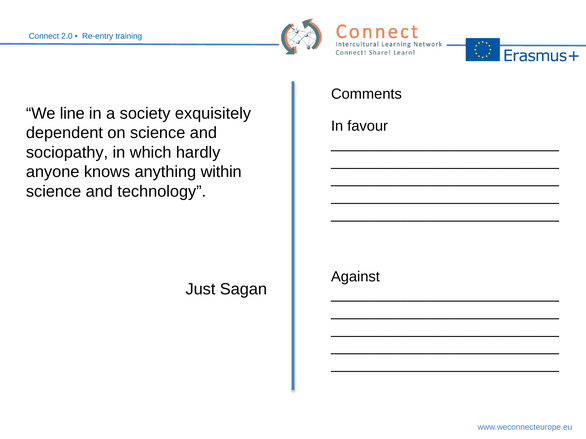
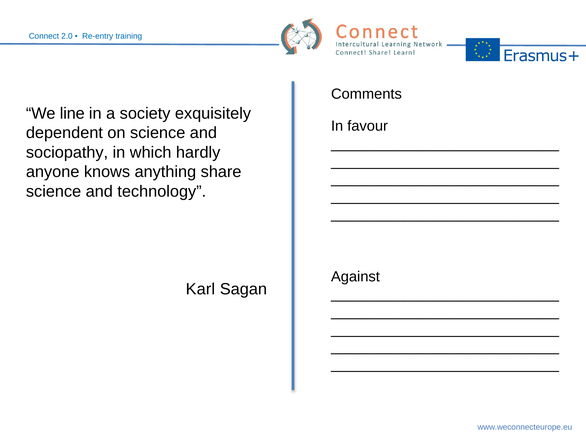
within: within -> share (221, 172)
Just: Just -> Karl (200, 289)
